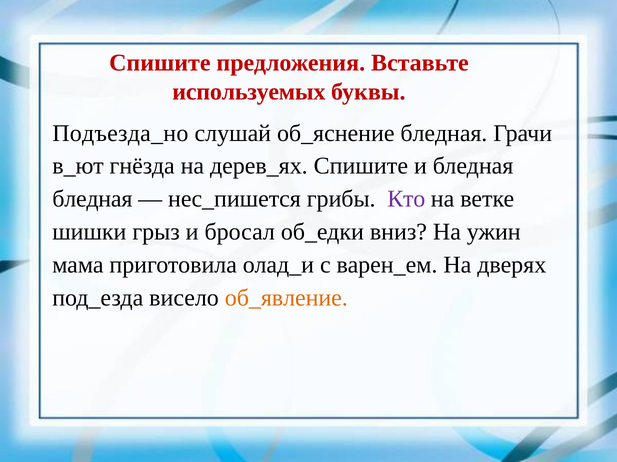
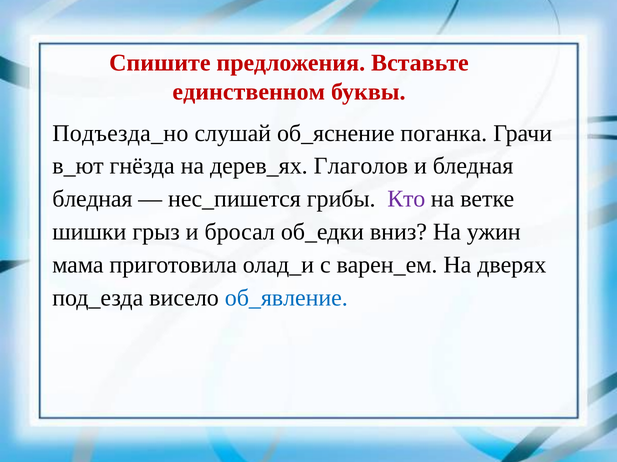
используемых: используемых -> единственном (249, 92)
об_яснение бледная: бледная -> поганка (444, 133)
дерев_ях Спишите: Спишите -> Глаголов (361, 166)
об_явление colour: orange -> blue (286, 298)
